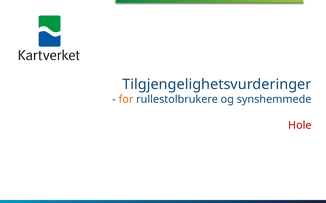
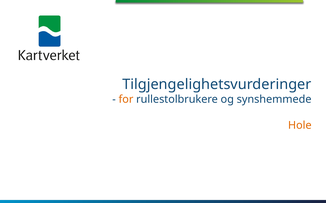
Hole colour: red -> orange (300, 126)
